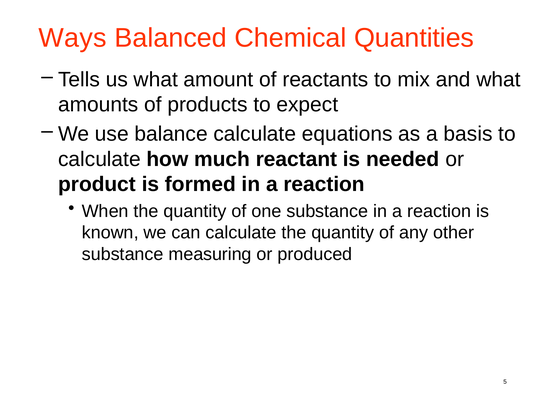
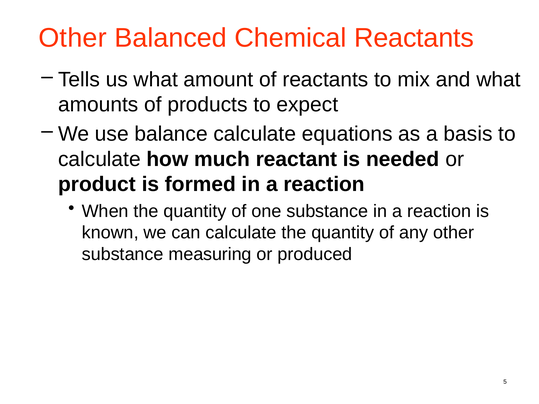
Ways: Ways -> Other (73, 38)
Chemical Quantities: Quantities -> Reactants (414, 38)
